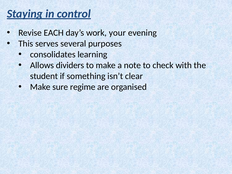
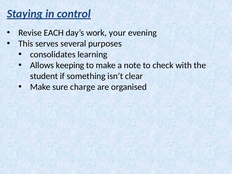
dividers: dividers -> keeping (70, 65)
regime: regime -> charge (83, 87)
